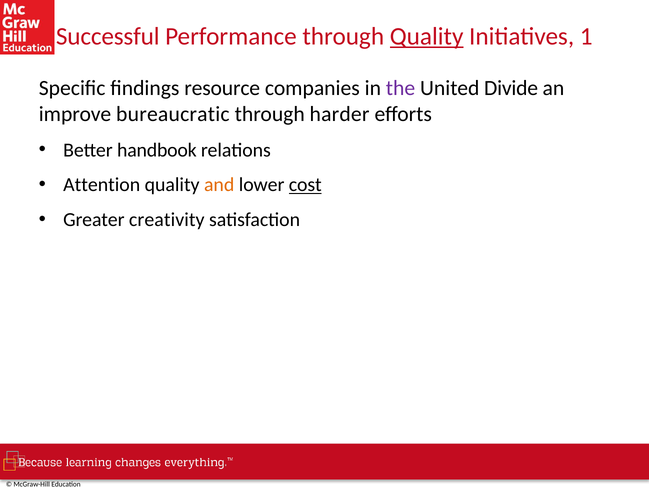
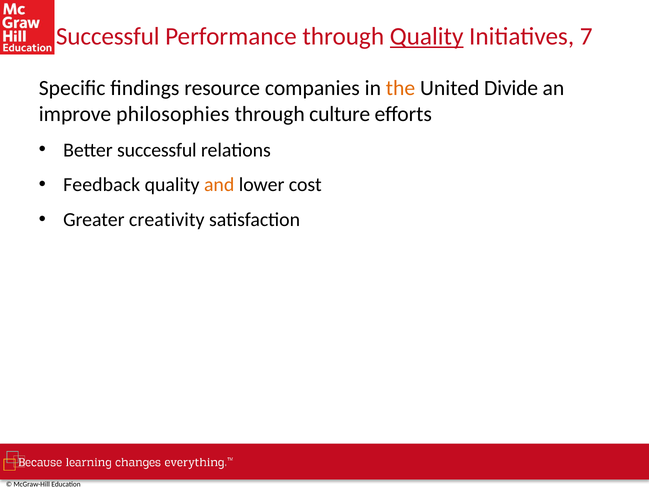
1: 1 -> 7 (586, 36)
the colour: purple -> orange (401, 88)
bureaucratic: bureaucratic -> philosophies (173, 114)
harder: harder -> culture (340, 114)
Better handbook: handbook -> successful (157, 150)
Attention: Attention -> Feedback (102, 185)
cost underline: present -> none (305, 185)
